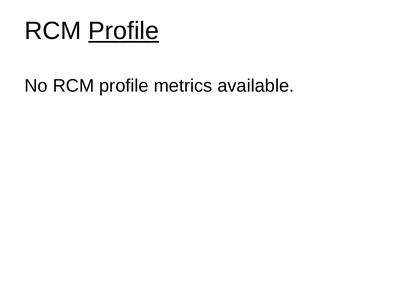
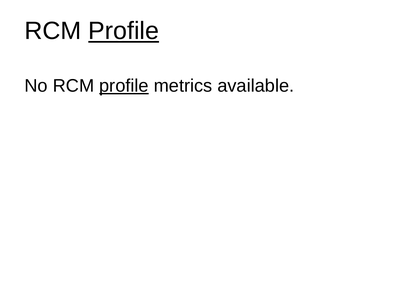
profile underline: none -> present (124, 86)
